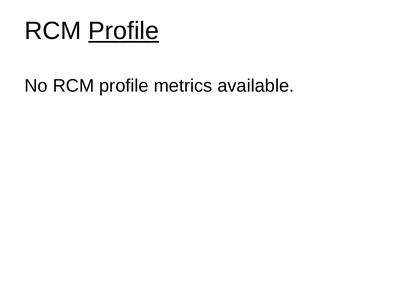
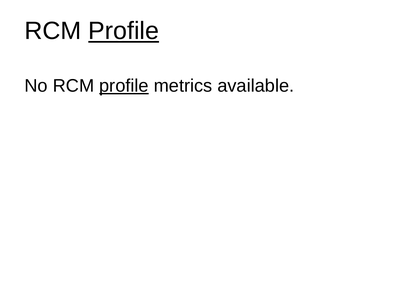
profile underline: none -> present (124, 86)
